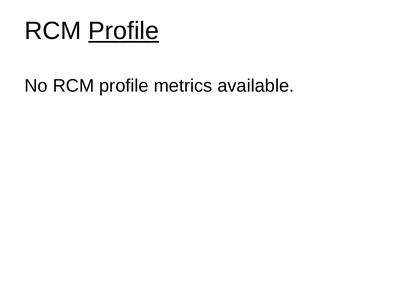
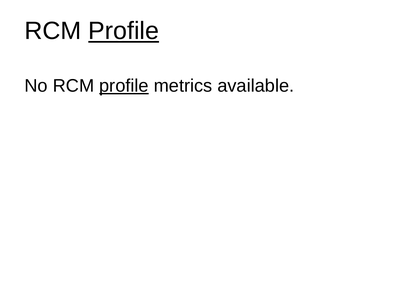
profile underline: none -> present (124, 86)
